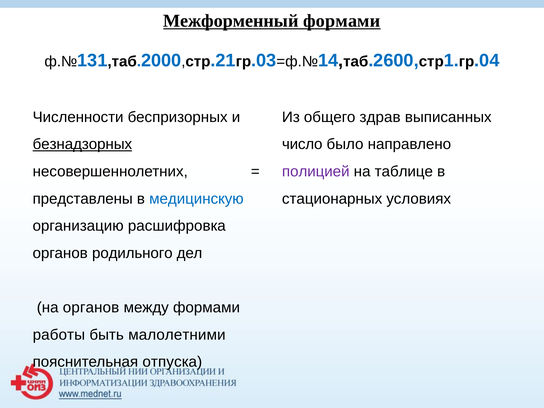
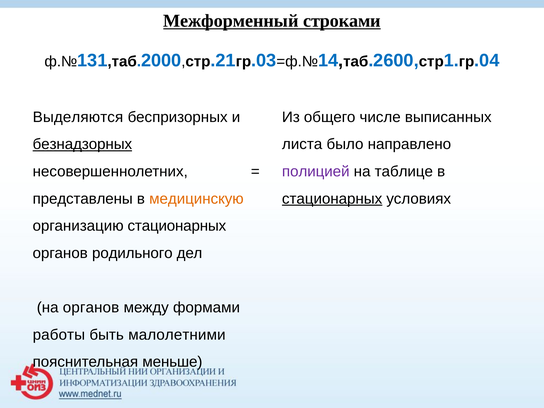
Межформенный формами: формами -> строками (342, 21)
Численности: Численности -> Выделяются (78, 117)
здрав: здрав -> числе (380, 117)
число: число -> листа (302, 144)
медицинскую colour: blue -> orange (196, 199)
стационарных underline: none -> present (332, 199)
организацию расшифровка: расшифровка -> стационарных (177, 226)
отпуска: отпуска -> меньше (172, 362)
